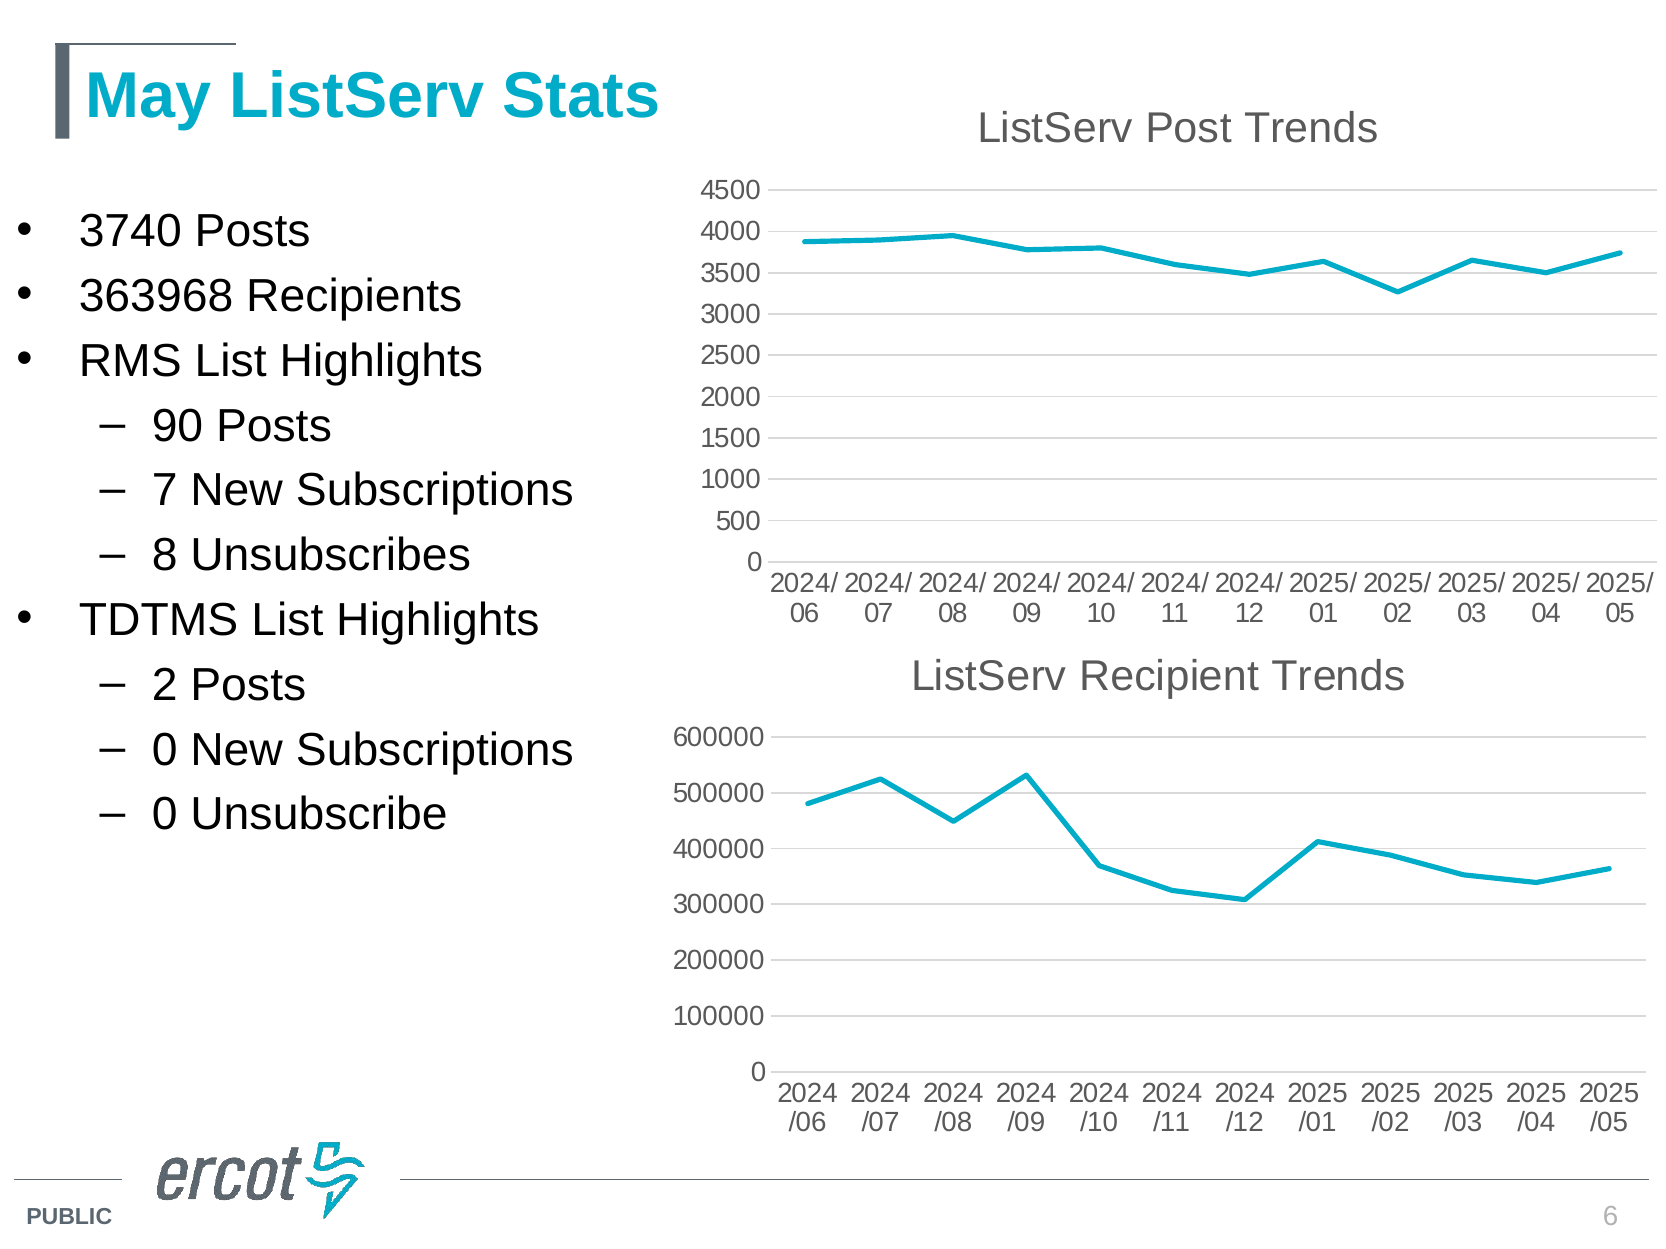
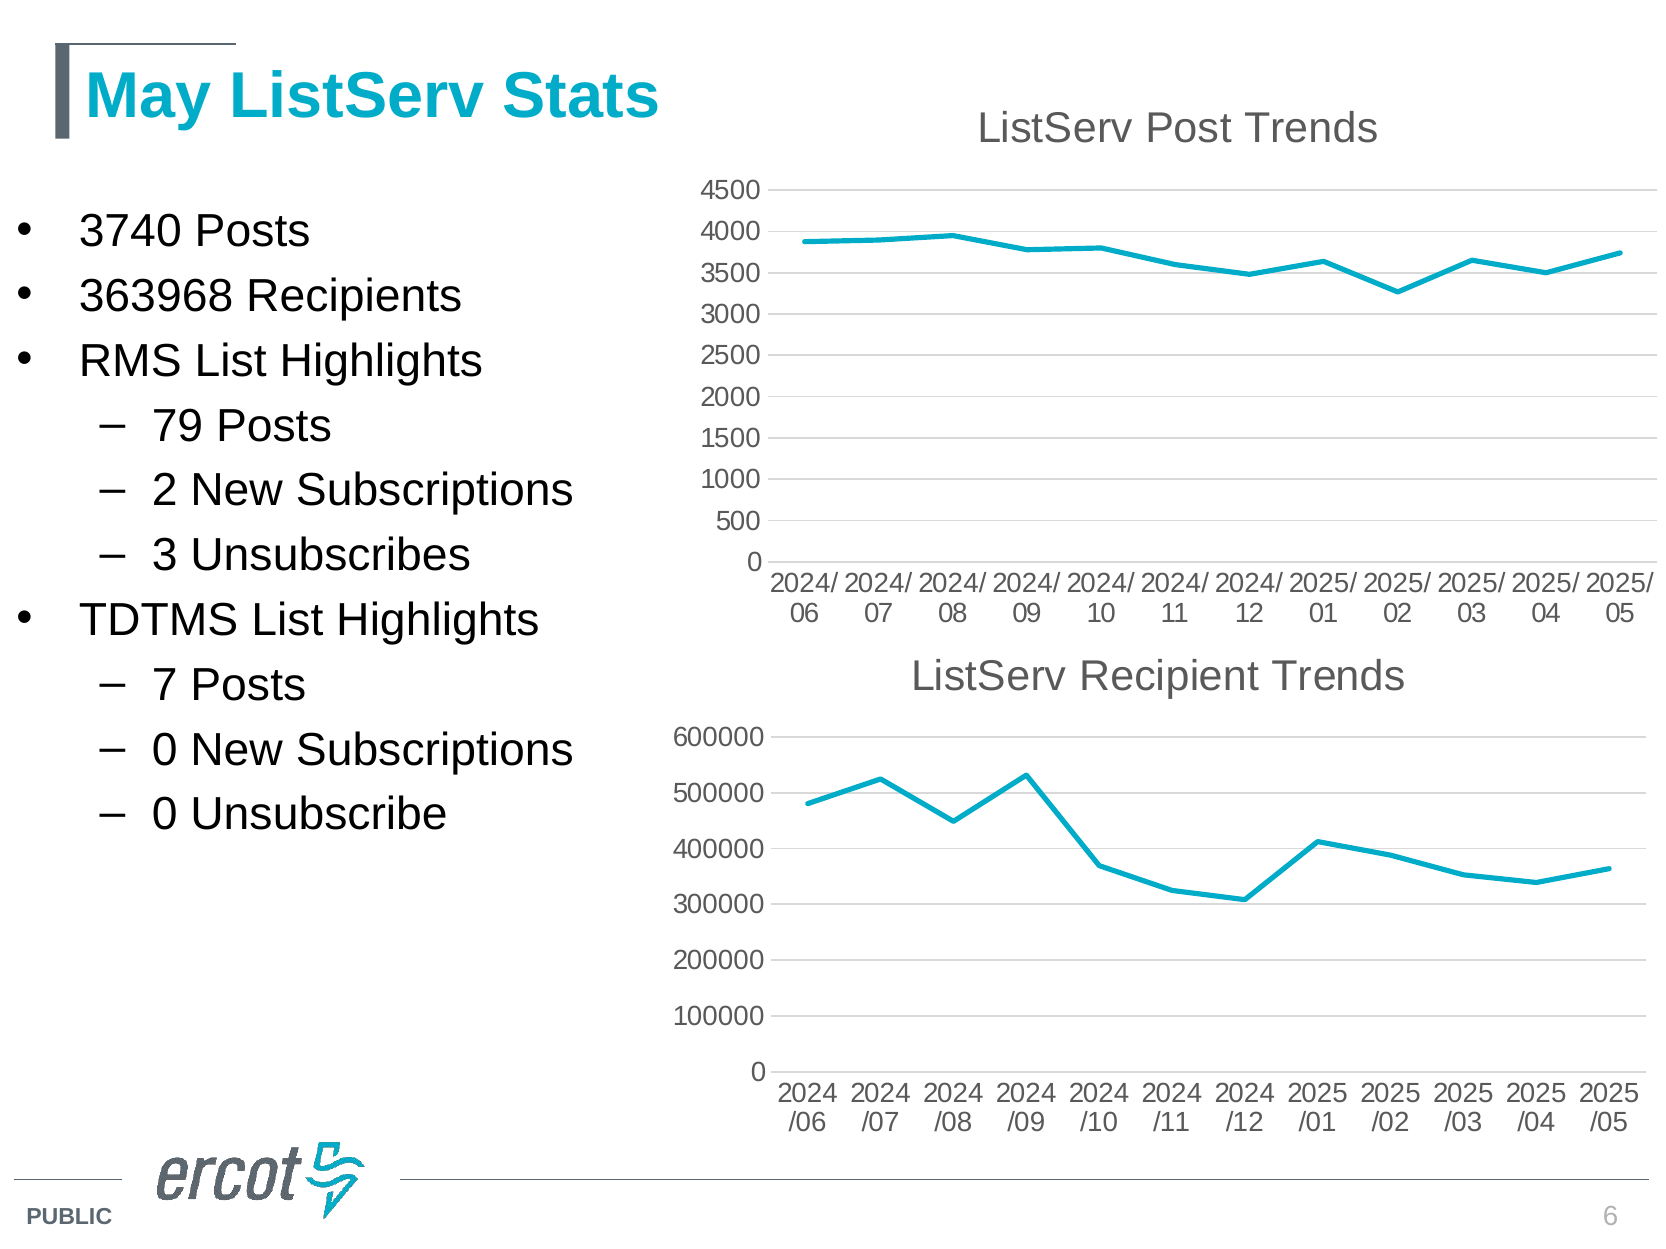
90: 90 -> 79 (177, 426)
7: 7 -> 2 (165, 491)
8: 8 -> 3 (165, 556)
2: 2 -> 7 (165, 685)
